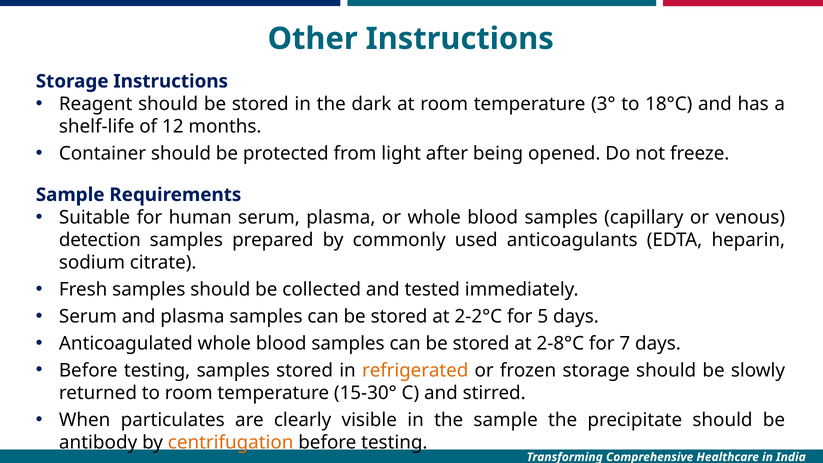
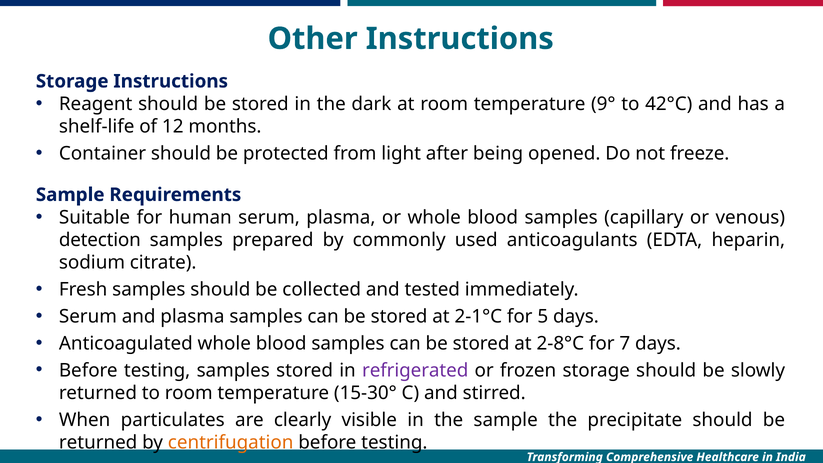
3°: 3° -> 9° (603, 104)
18°C: 18°C -> 42°C (669, 104)
2-2°C: 2-2°C -> 2-1°C (478, 316)
refrigerated colour: orange -> purple (415, 370)
antibody: antibody -> returned (98, 442)
